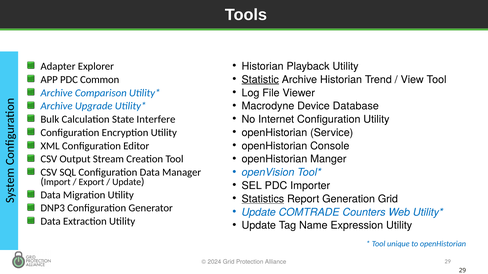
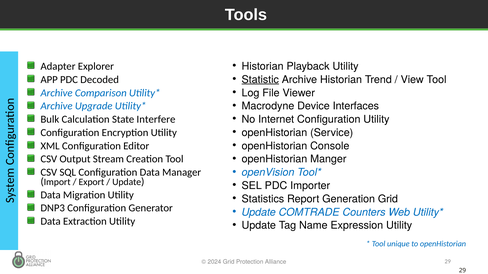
Common: Common -> Decoded (100, 80)
Database: Database -> Interfaces (356, 106)
Statistics underline: present -> none (263, 199)
